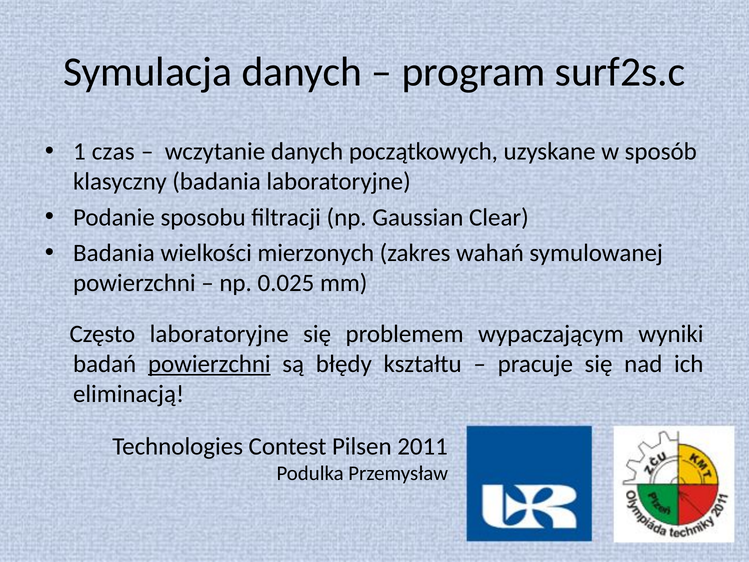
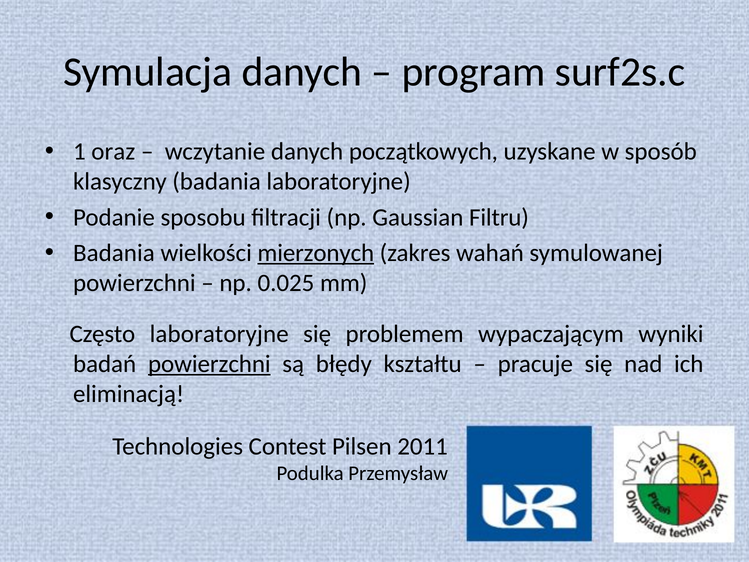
czas: czas -> oraz (113, 152)
Clear: Clear -> Filtru (499, 217)
mierzonych underline: none -> present (316, 253)
